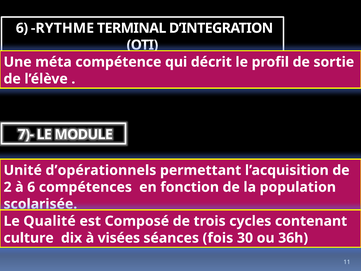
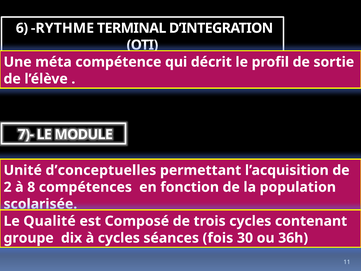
d’opérationnels: d’opérationnels -> d’conceptuelles (101, 170)
à 6: 6 -> 8 (31, 187)
culture: culture -> groupe (29, 238)
à visées: visées -> cycles (119, 238)
